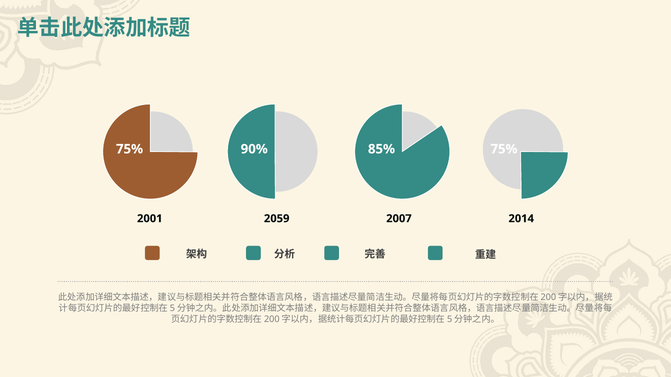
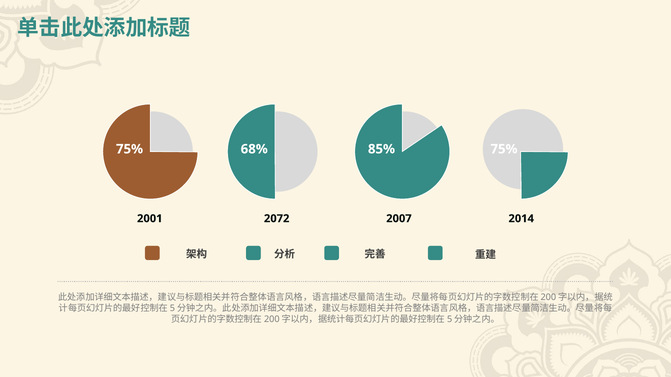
90%: 90% -> 68% (254, 149)
2059: 2059 -> 2072 (277, 219)
